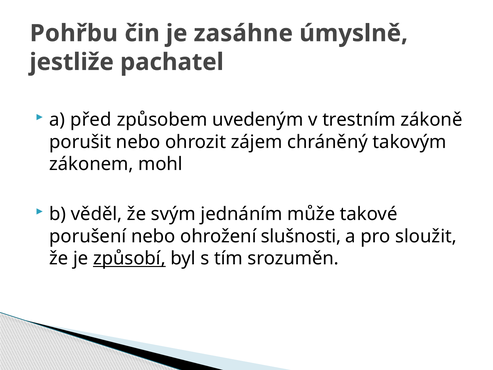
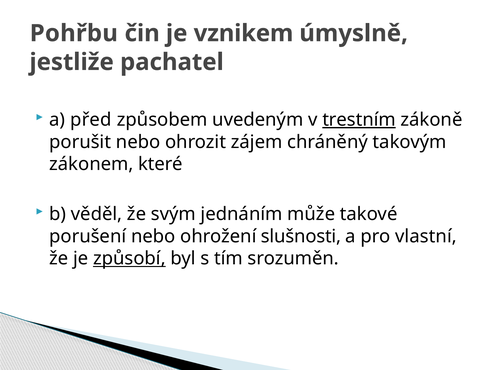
zasáhne: zasáhne -> vznikem (243, 33)
trestním underline: none -> present (359, 120)
mohl: mohl -> které (160, 164)
sloužit: sloužit -> vlastní (426, 236)
